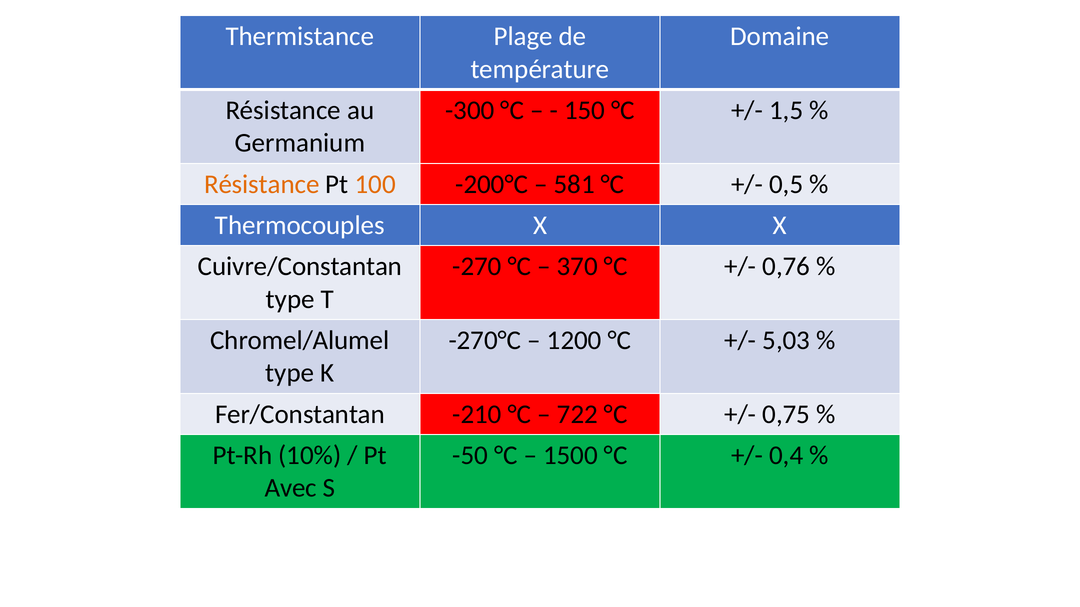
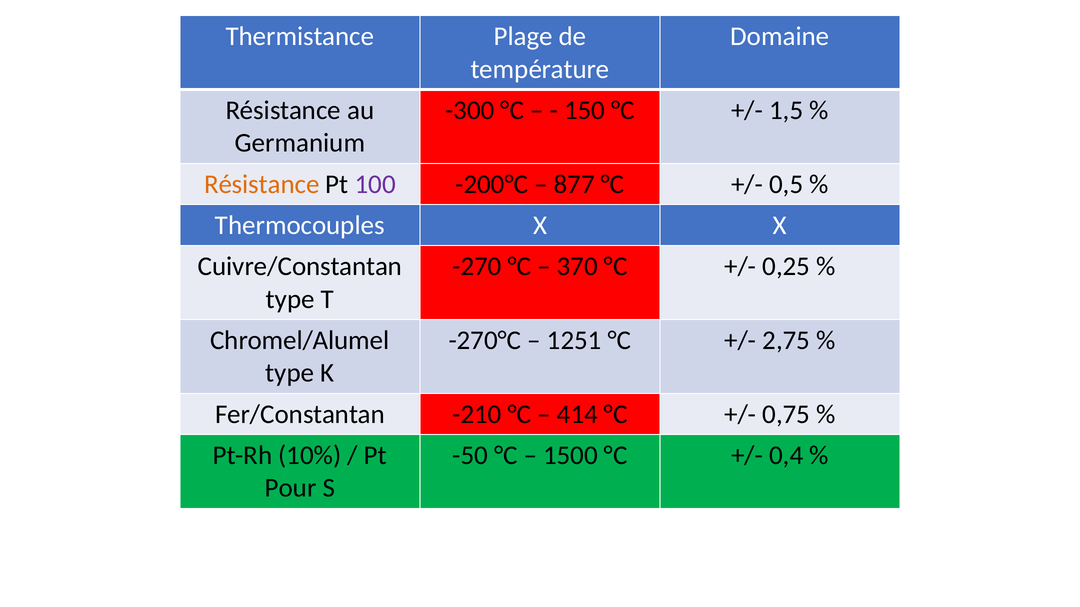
100 colour: orange -> purple (375, 184)
581: 581 -> 877 (574, 184)
0,76: 0,76 -> 0,25 (786, 266)
1200: 1200 -> 1251 (574, 340)
5,03: 5,03 -> 2,75 (786, 340)
722: 722 -> 414 (577, 414)
Avec: Avec -> Pour (291, 488)
